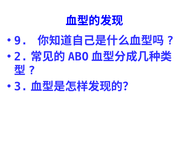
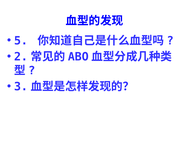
9: 9 -> 5 (21, 41)
